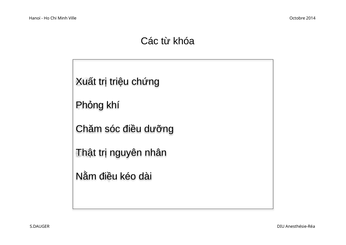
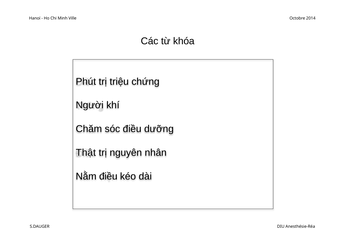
Xuất: Xuất -> Phút (86, 81)
Phỏng: Phỏng -> Người (90, 105)
